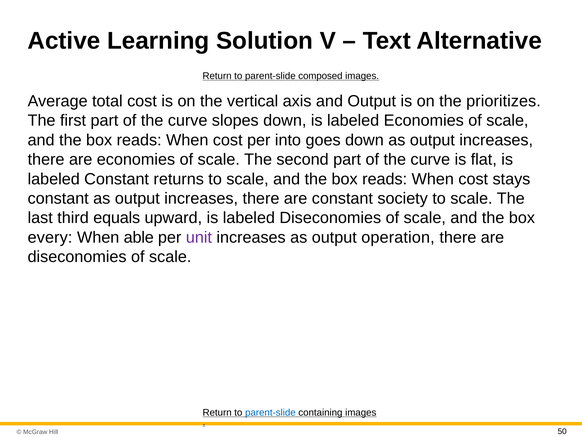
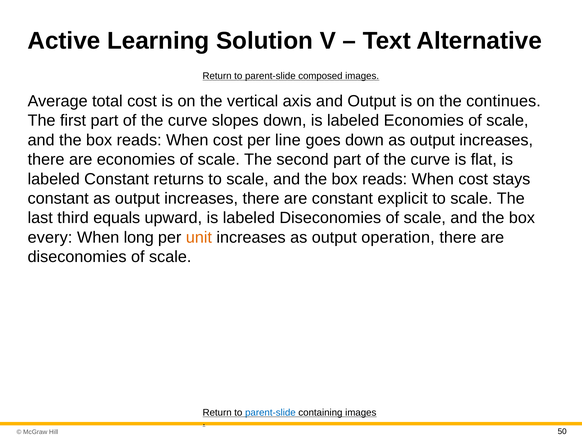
prioritizes: prioritizes -> continues (503, 101)
into: into -> line (288, 140)
society: society -> explicit (403, 198)
able: able -> long (139, 237)
unit colour: purple -> orange (199, 237)
